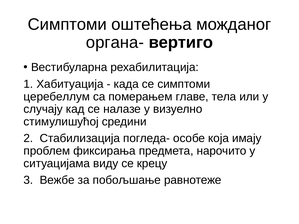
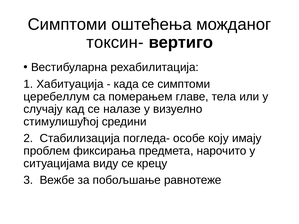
органа-: органа- -> токсин- (115, 42)
која: која -> коју (218, 139)
